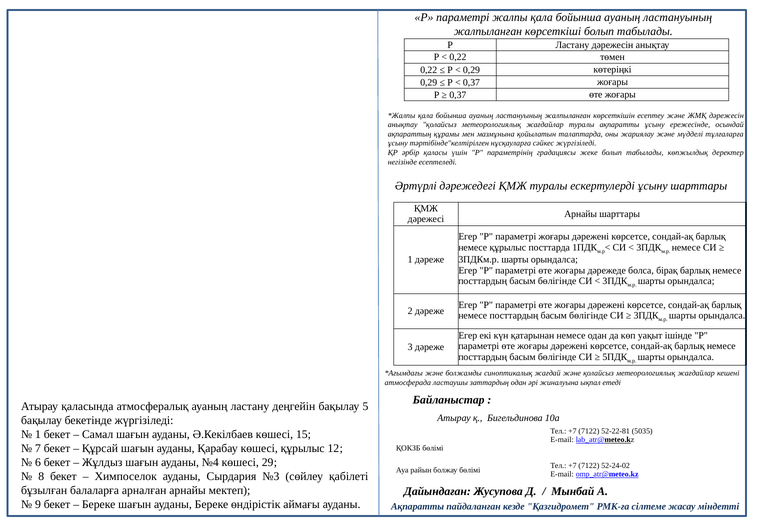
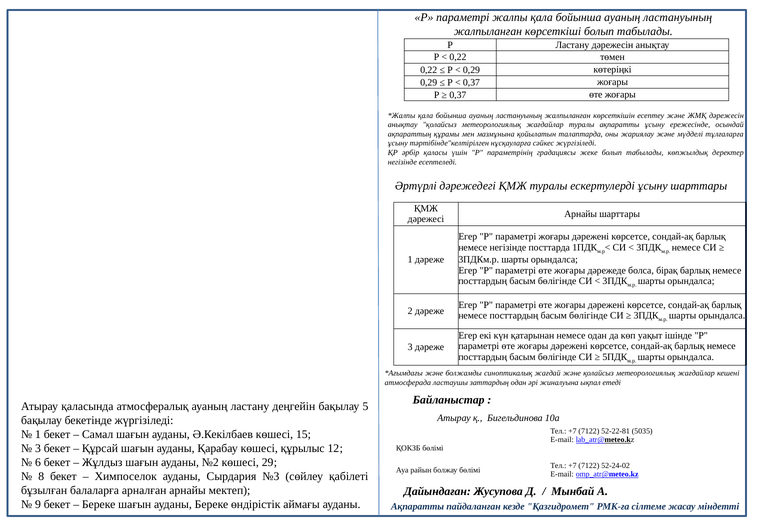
немесе құрылыс: құрылыс -> негізінде (508, 247)
7: 7 -> 3 (38, 448)
№4: №4 -> №2 (210, 462)
